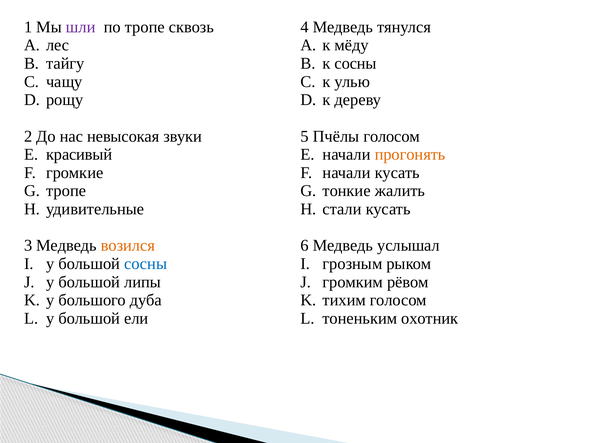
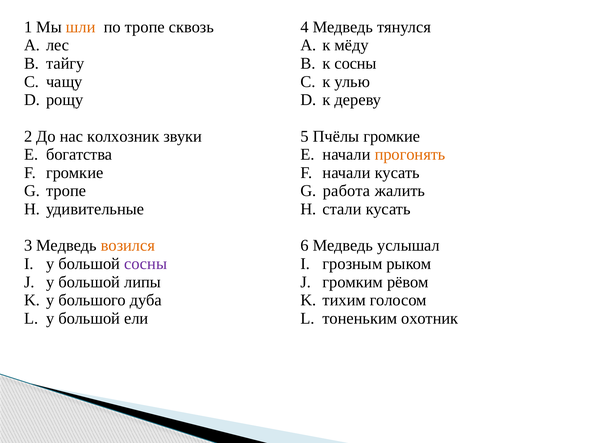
шли colour: purple -> orange (81, 27)
невысокая: невысокая -> колхозник (123, 136)
Пчёлы голосом: голосом -> громкие (392, 136)
красивый: красивый -> богатства (79, 154)
тонкие: тонкие -> работа (347, 191)
сосны colour: blue -> purple (146, 263)
